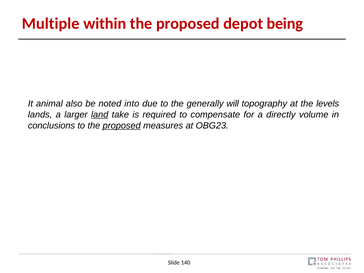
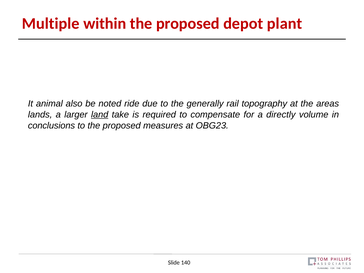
being: being -> plant (285, 24)
into: into -> ride (132, 104)
will: will -> rail (233, 104)
levels: levels -> areas (328, 104)
proposed underline: present -> none (122, 126)
